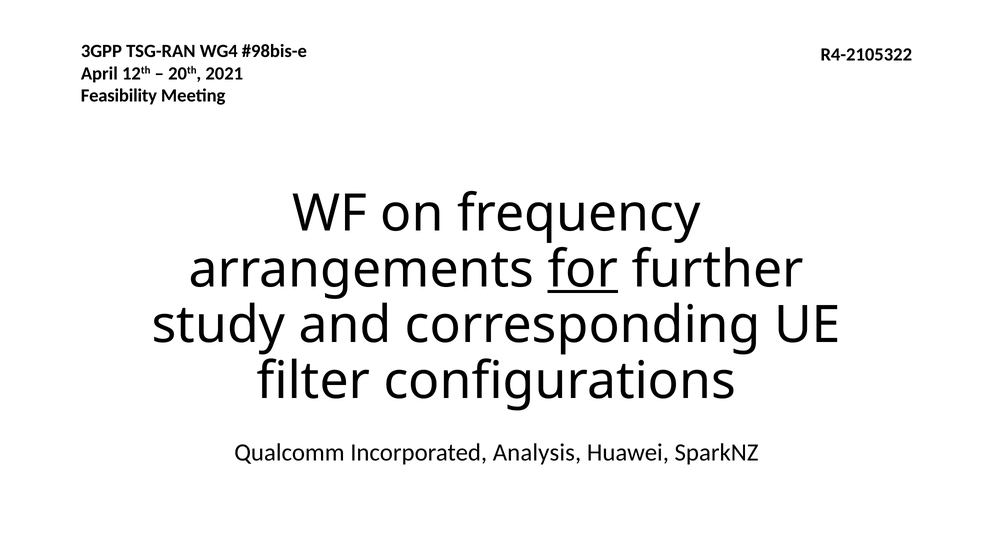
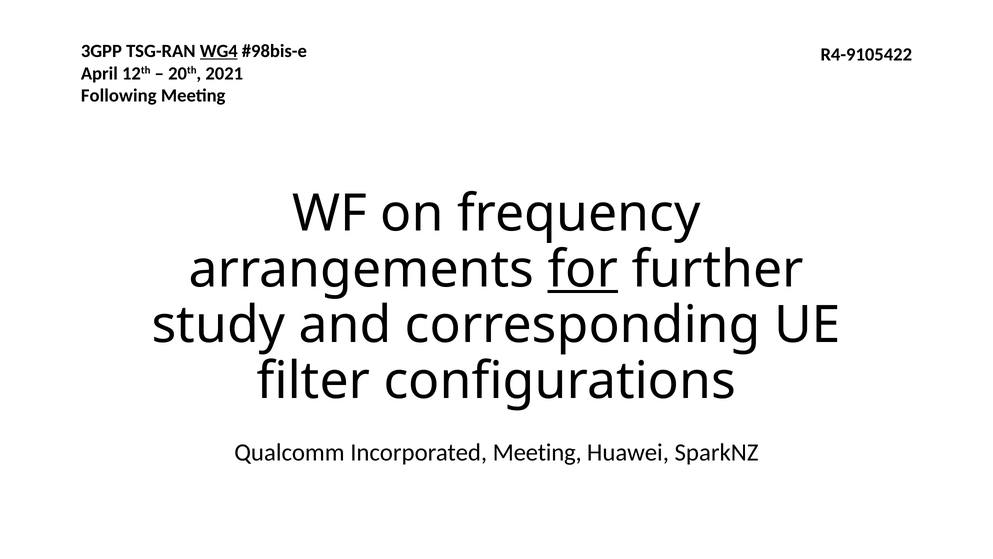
WG4 underline: none -> present (219, 51)
R4-2105322: R4-2105322 -> R4-9105422 (866, 55)
Feasibility: Feasibility -> Following (119, 96)
Incorporated Analysis: Analysis -> Meeting (537, 452)
